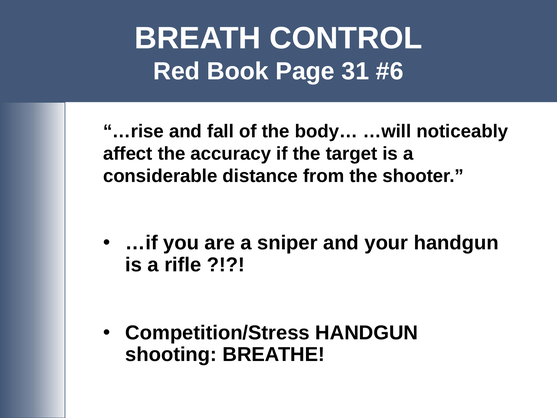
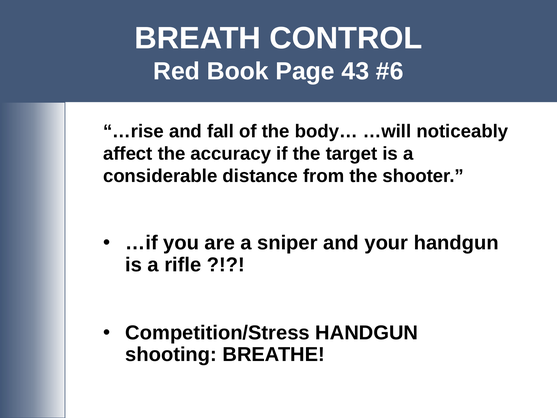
31: 31 -> 43 (355, 71)
